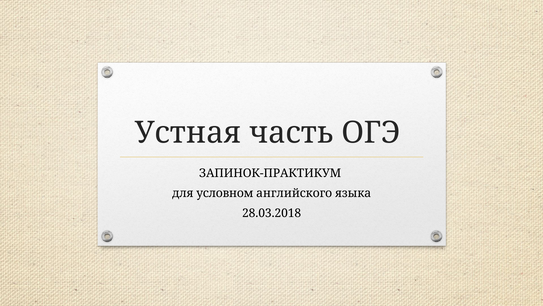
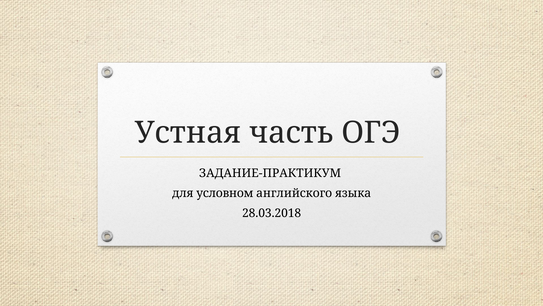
ЗАПИНОК-ПРАКТИКУМ: ЗАПИНОК-ПРАКТИКУМ -> ЗАДАНИЕ-ПРАКТИКУМ (270, 173)
